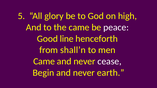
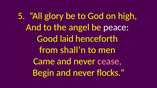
the came: came -> angel (79, 27)
line: line -> laid (67, 39)
cease colour: white -> pink (110, 62)
earth: earth -> flocks (111, 73)
